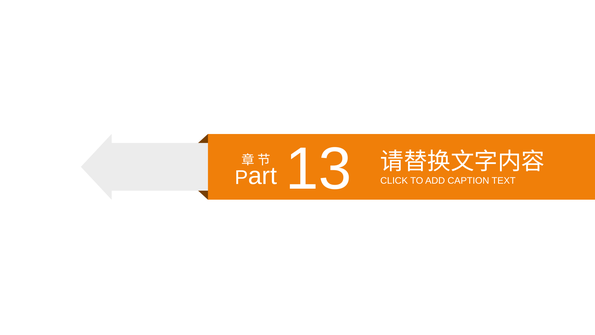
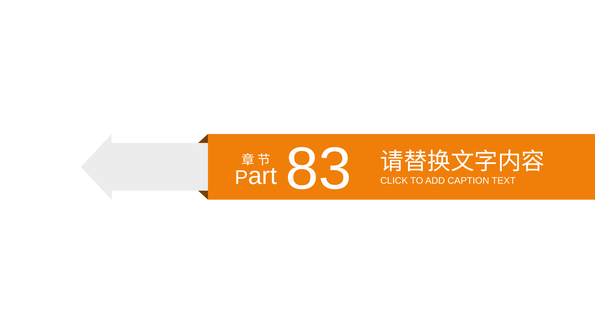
13: 13 -> 83 (318, 169)
